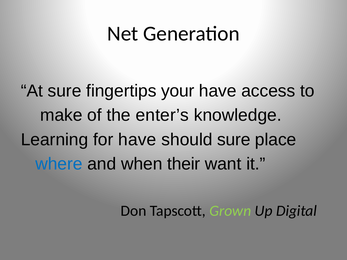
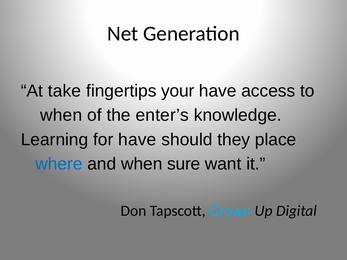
At sure: sure -> take (64, 91)
make: make -> when (61, 115)
should sure: sure -> they (234, 140)
their: their -> sure (184, 164)
Grown colour: light green -> light blue (230, 211)
